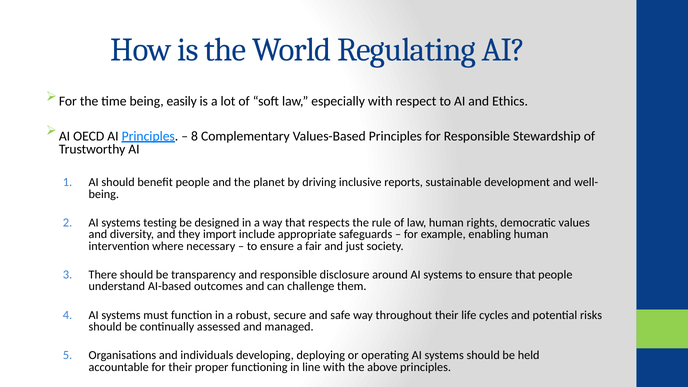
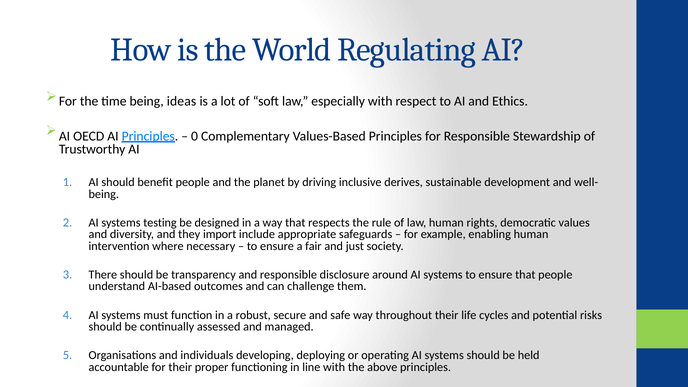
easily: easily -> ideas (182, 101)
8: 8 -> 0 (195, 136)
reports: reports -> derives (404, 182)
